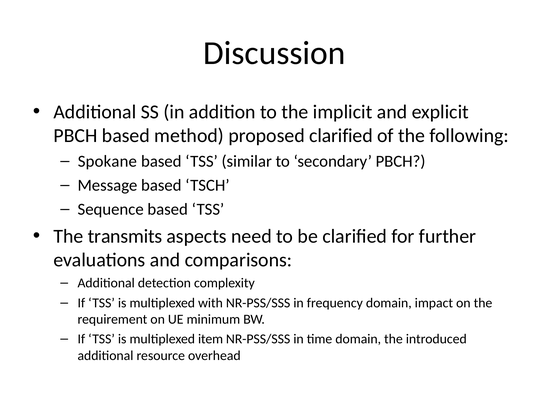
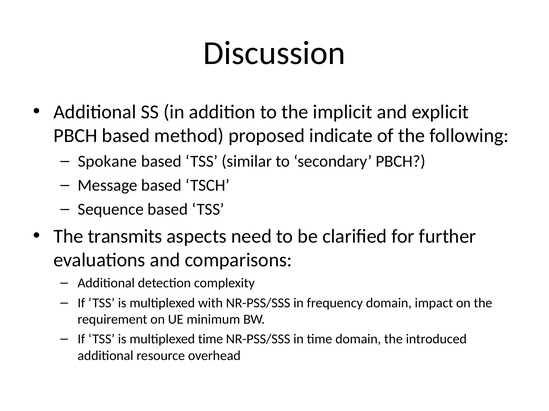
proposed clarified: clarified -> indicate (341, 136)
multiplexed item: item -> time (211, 340)
